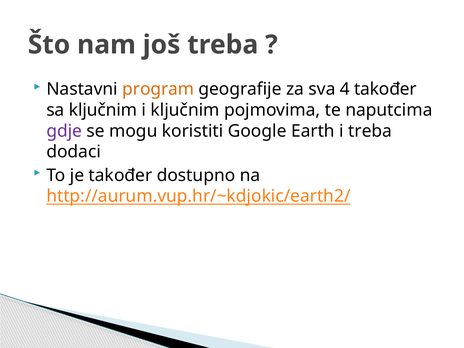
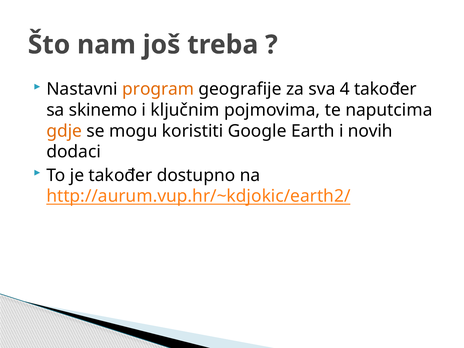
sa ključnim: ključnim -> skinemo (103, 110)
gdje colour: purple -> orange (64, 131)
i treba: treba -> novih (370, 131)
